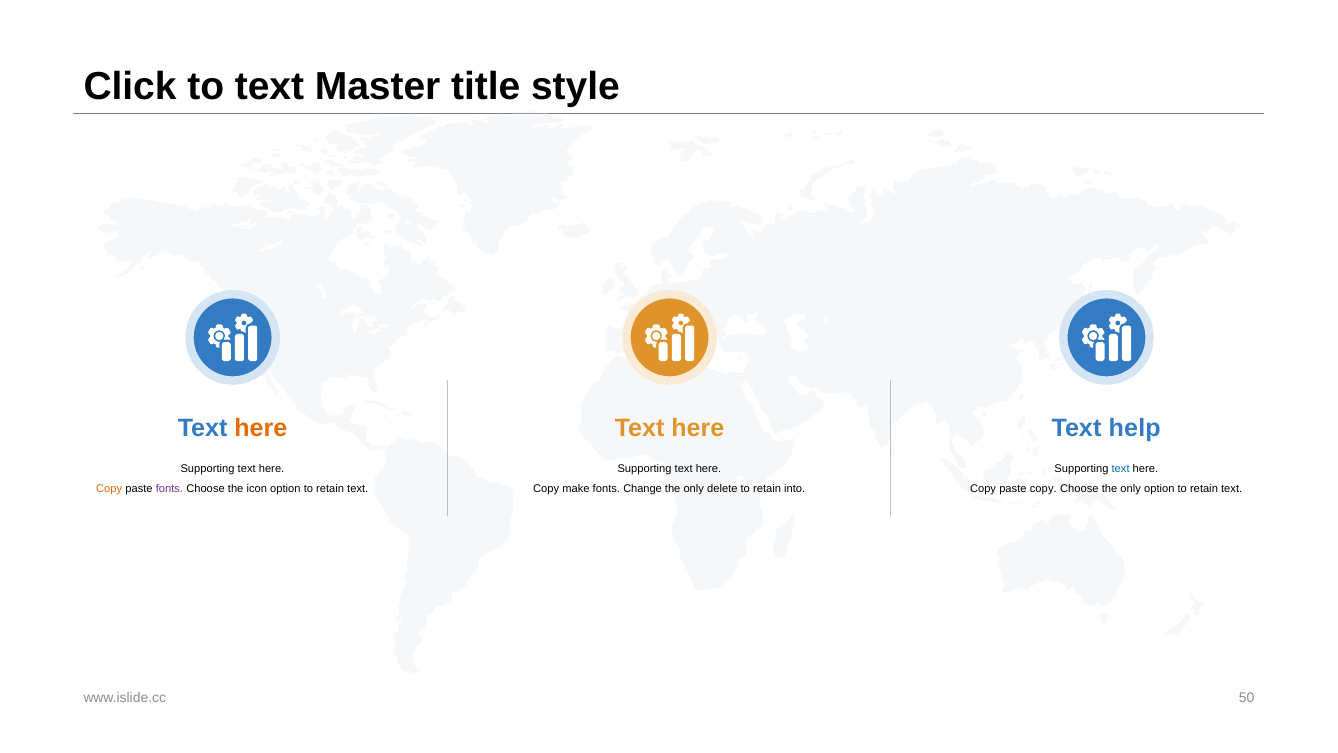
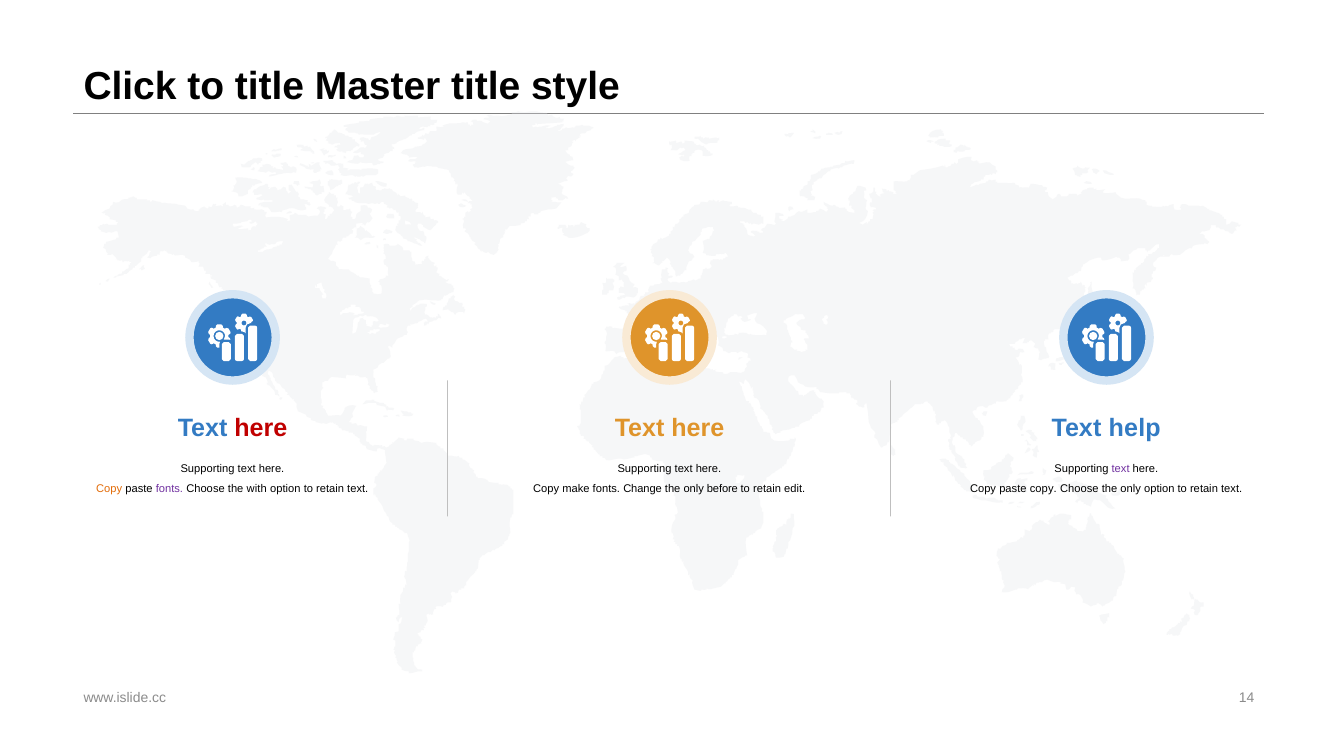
to text: text -> title (269, 87)
here colour: orange -> red (261, 428)
text colour: blue -> purple (1121, 468)
icon: icon -> with (257, 489)
delete: delete -> before (722, 489)
into: into -> edit (795, 489)
50: 50 -> 14 (1247, 697)
